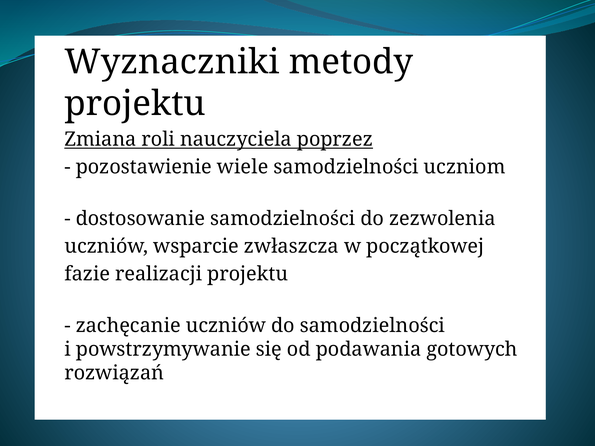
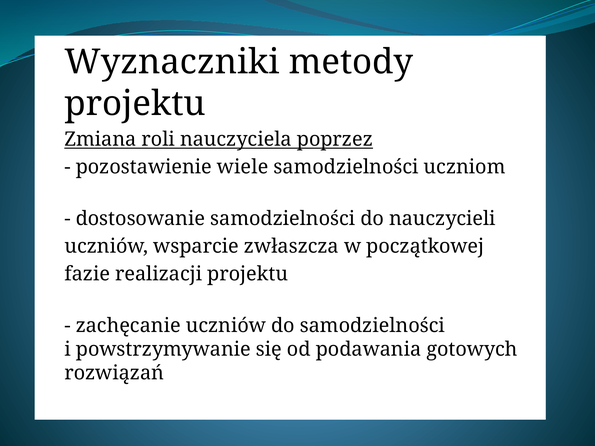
zezwolenia: zezwolenia -> nauczycieli (442, 219)
